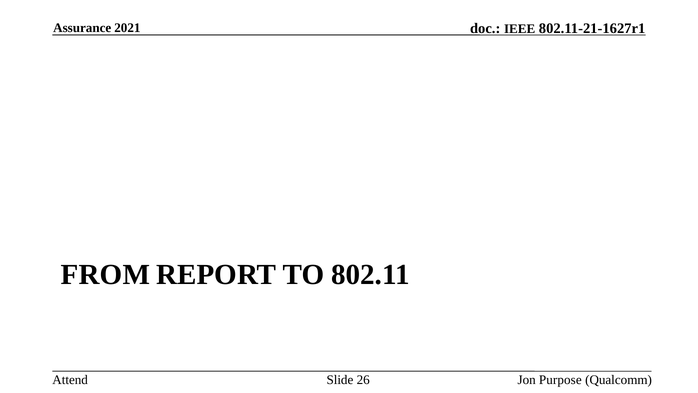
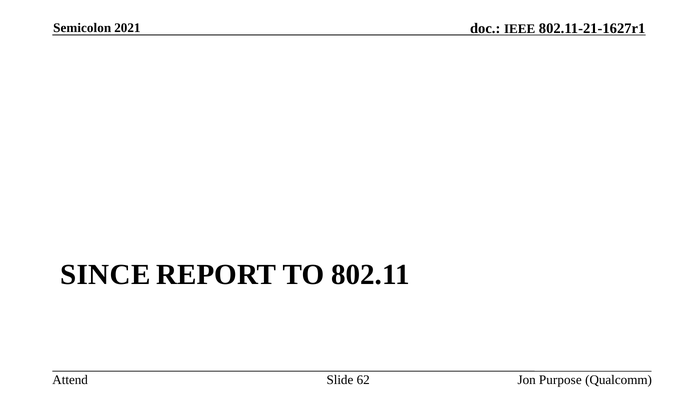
Assurance: Assurance -> Semicolon (82, 28)
FROM: FROM -> SINCE (105, 274)
26: 26 -> 62 (363, 379)
